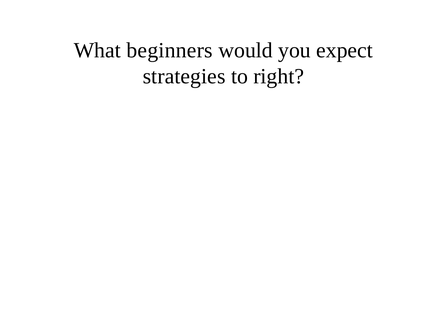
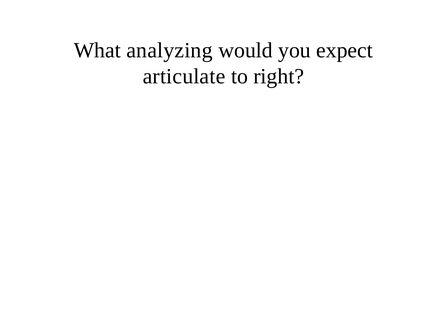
beginners: beginners -> analyzing (170, 50)
strategies: strategies -> articulate (184, 76)
